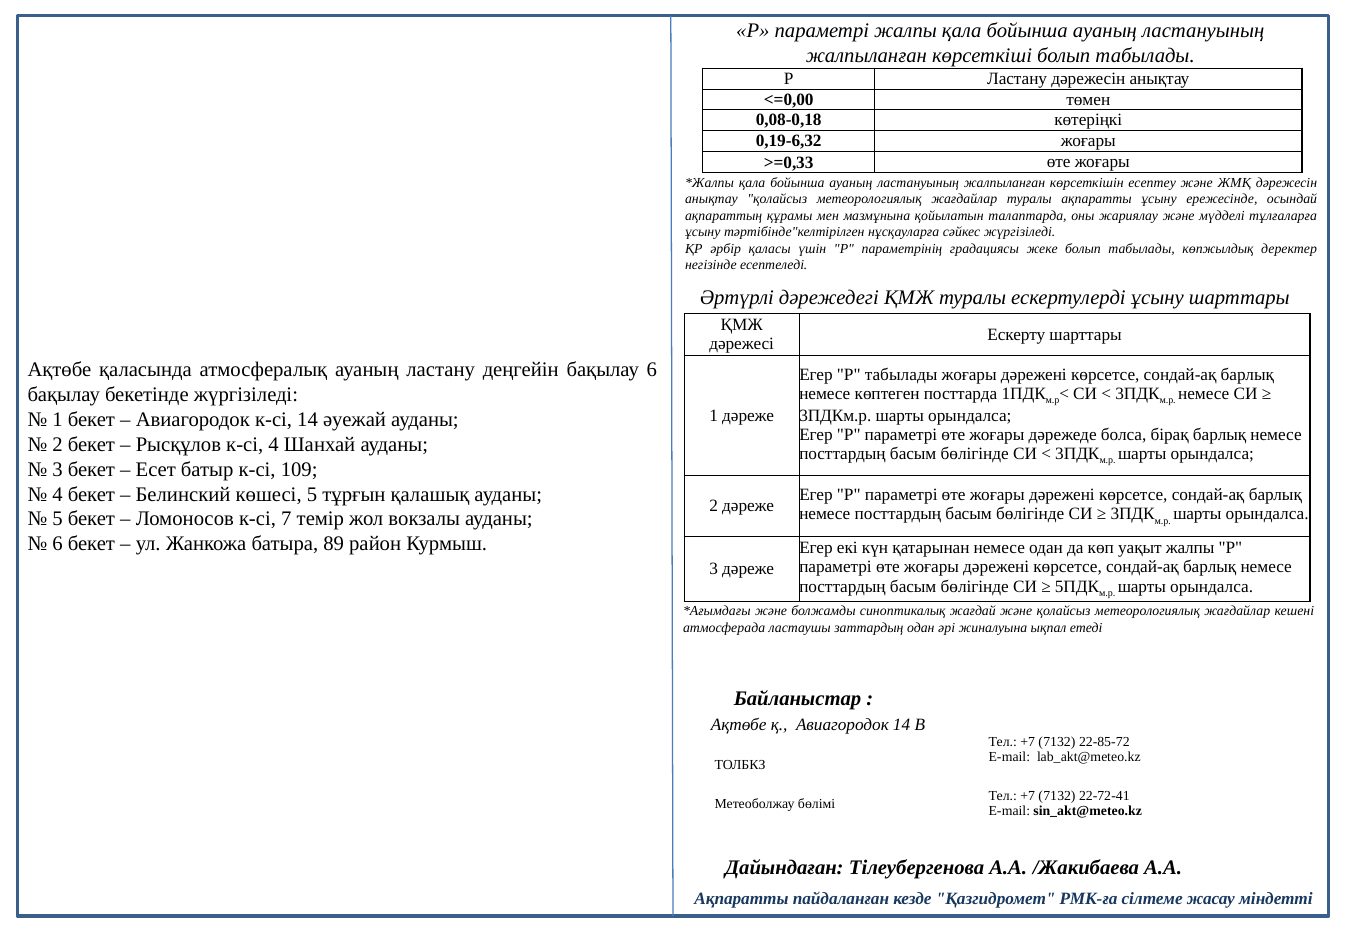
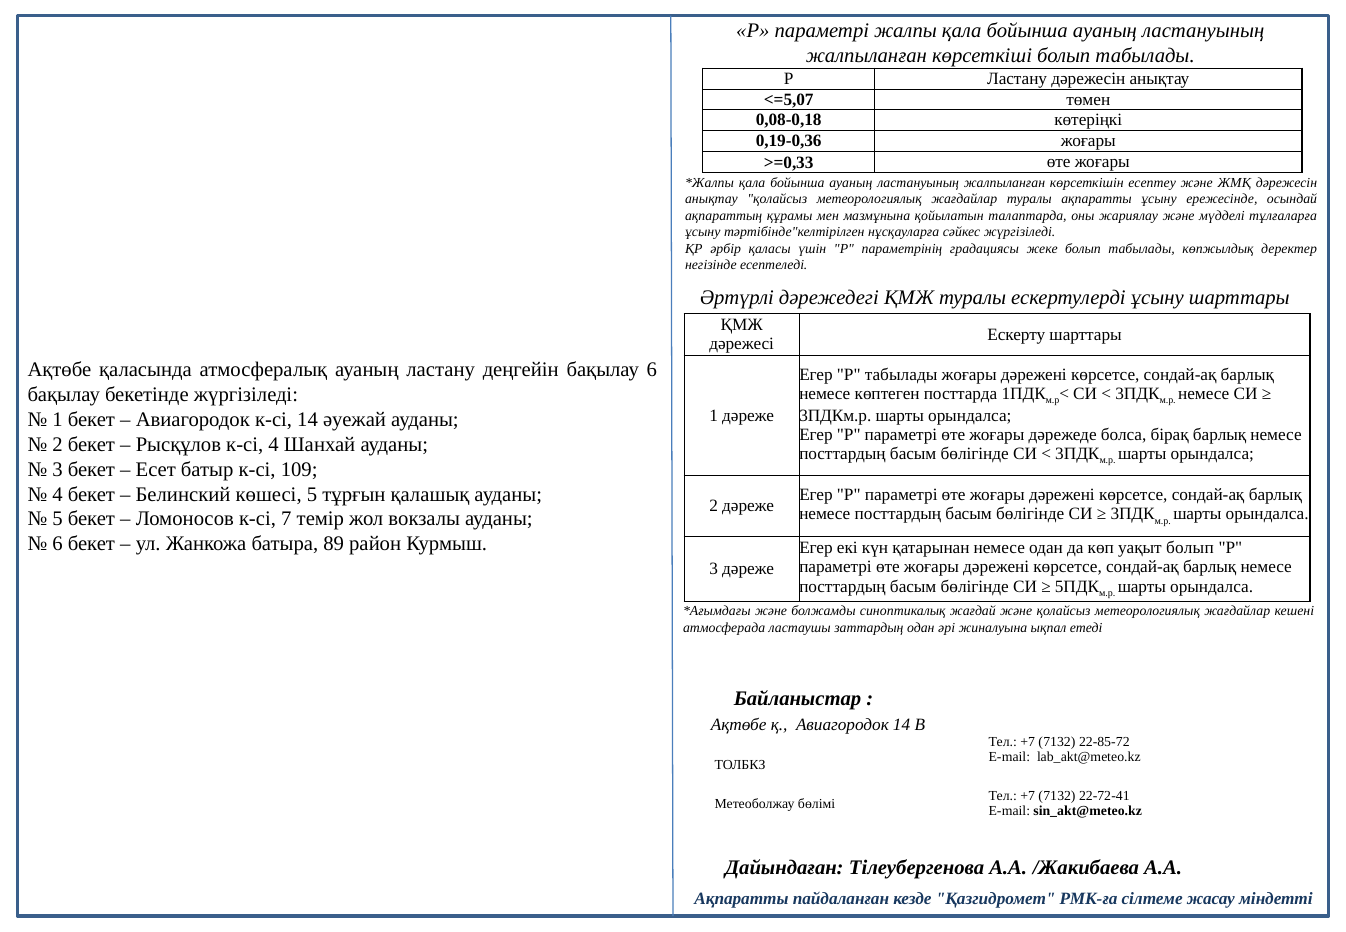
<=0,00: <=0,00 -> <=5,07 (789, 99)
0,19-6,32: 0,19-6,32 -> 0,19-0,36 (789, 141)
уақыт жалпы: жалпы -> болып (1190, 548)
